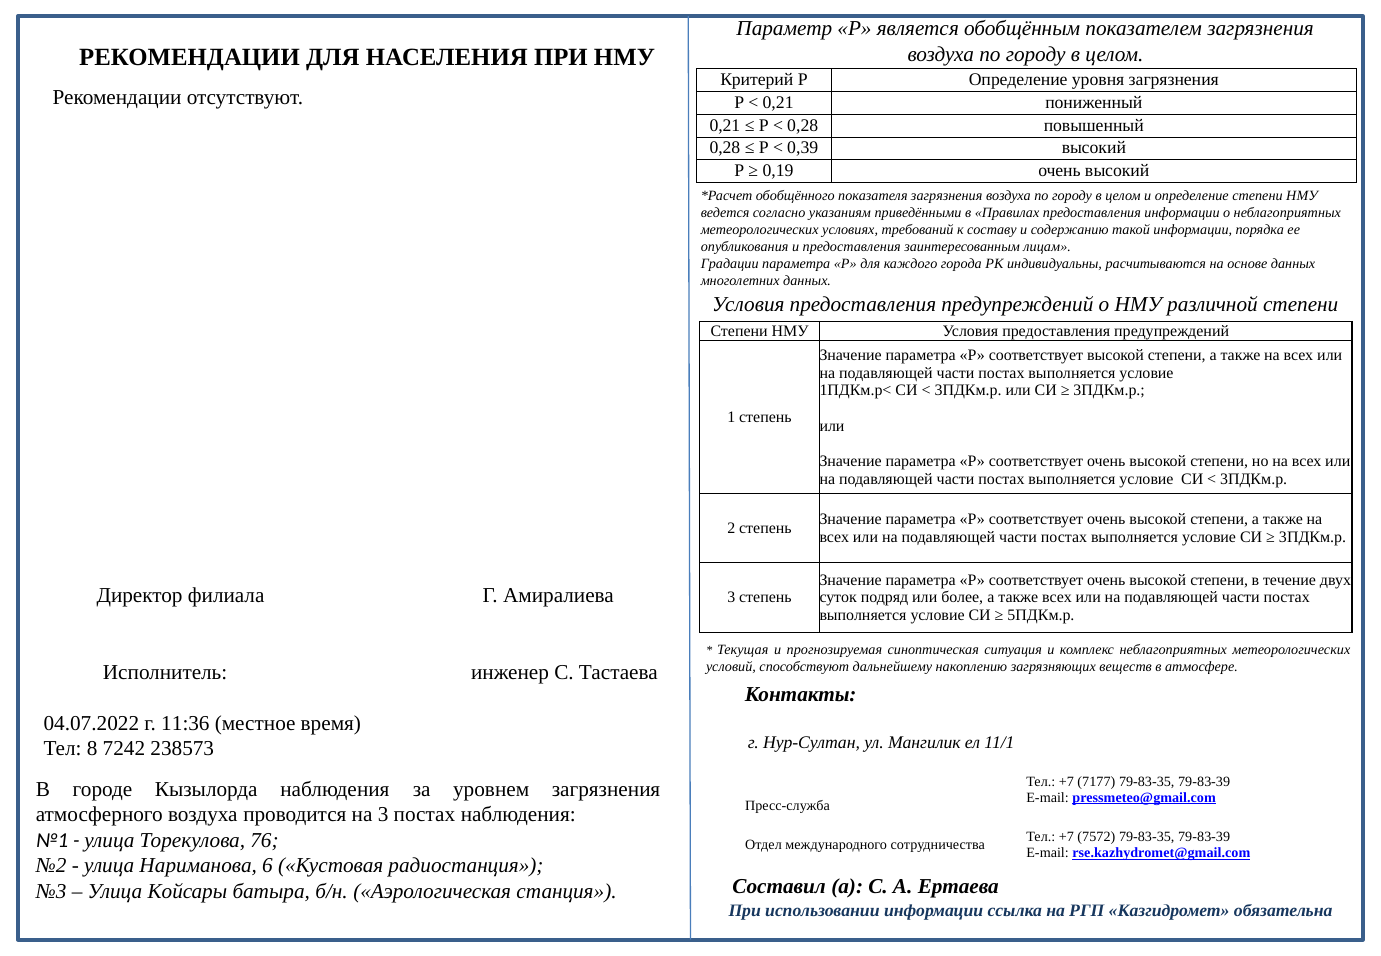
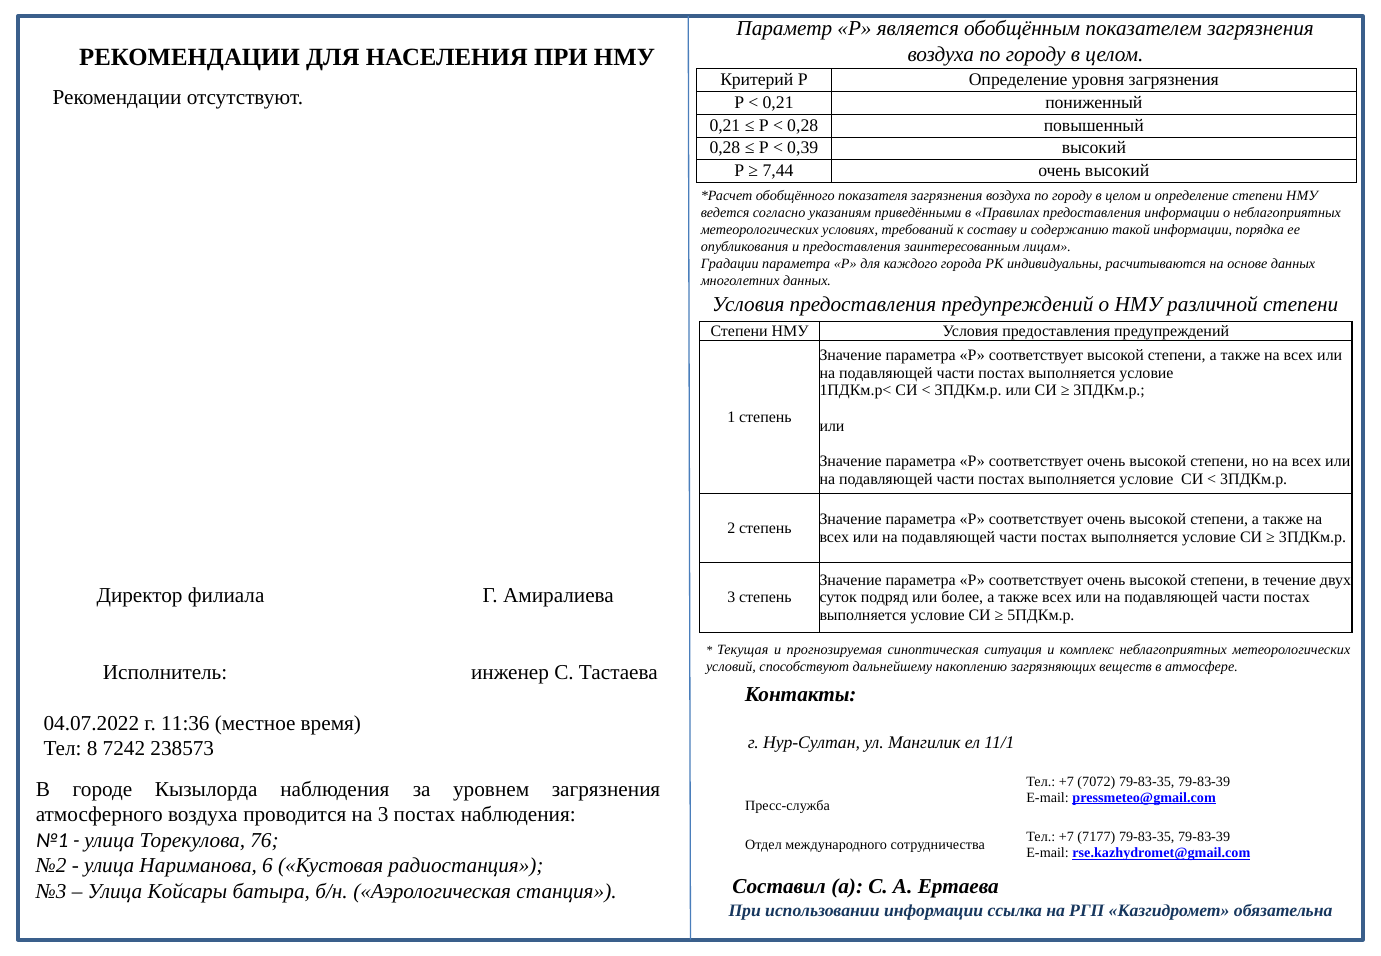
0,19: 0,19 -> 7,44 (778, 171)
7177: 7177 -> 7072 (1096, 782)
7572: 7572 -> 7177 (1096, 837)
